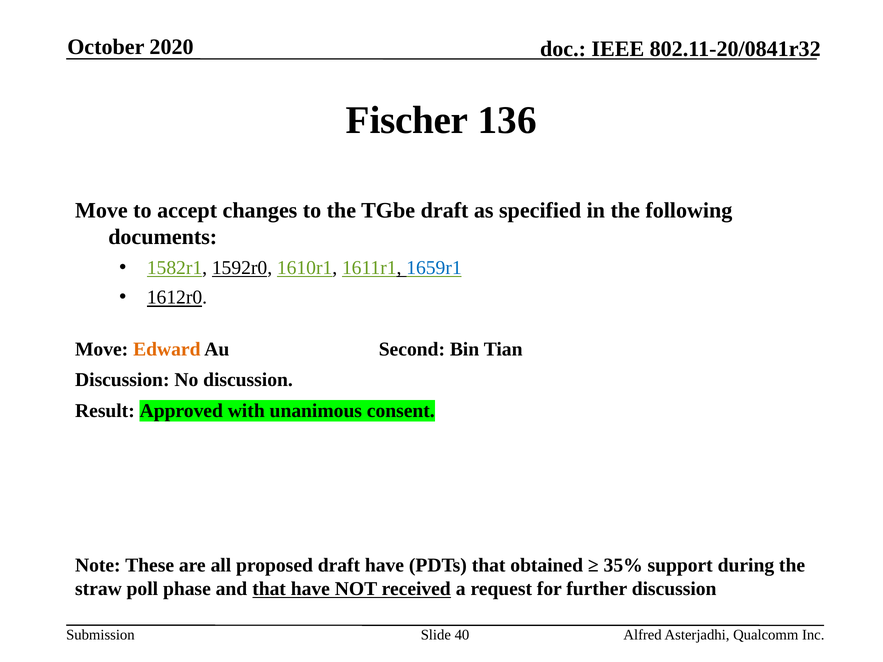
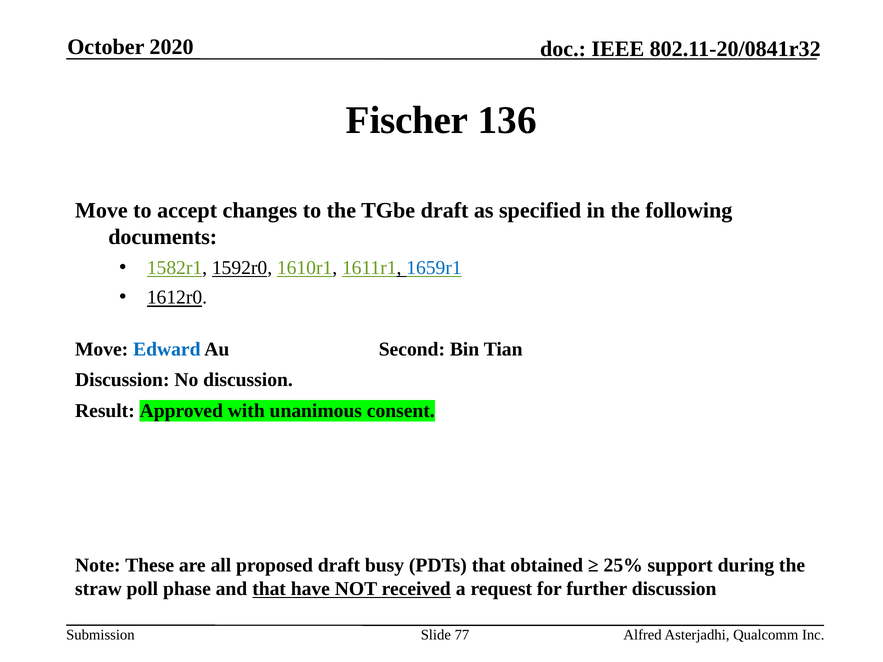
Edward colour: orange -> blue (167, 349)
draft have: have -> busy (385, 566)
35%: 35% -> 25% (623, 566)
40: 40 -> 77 (462, 635)
